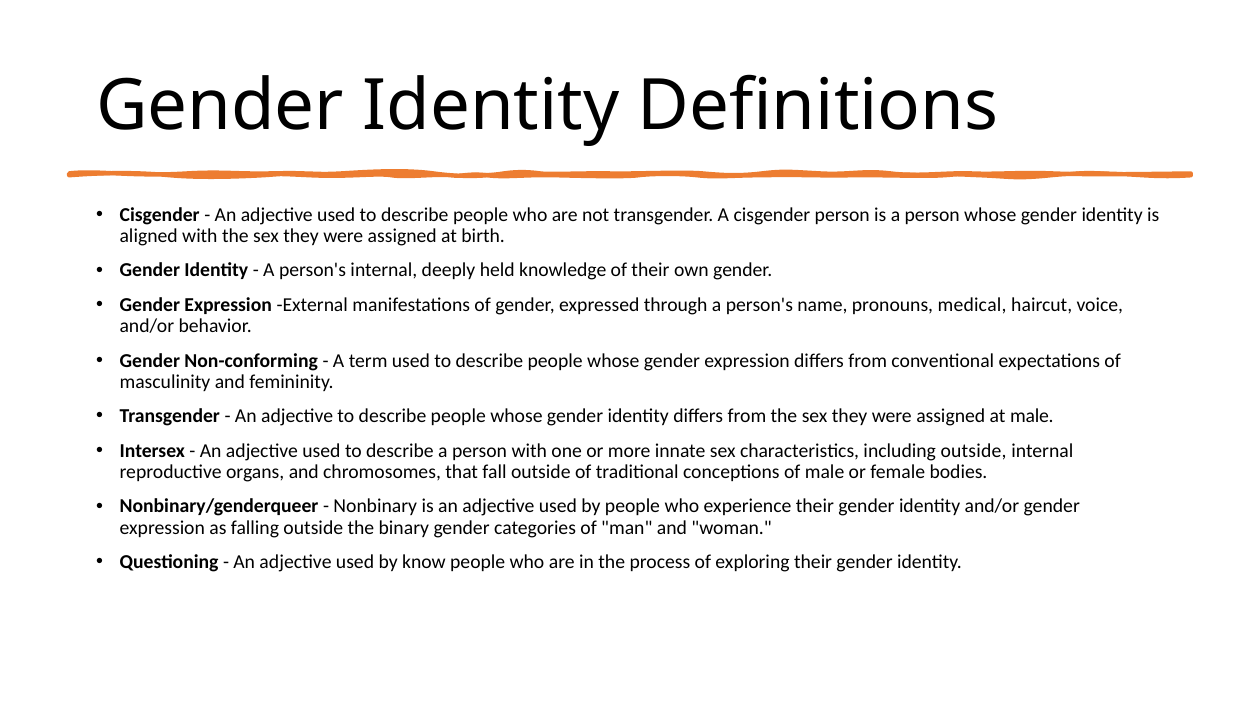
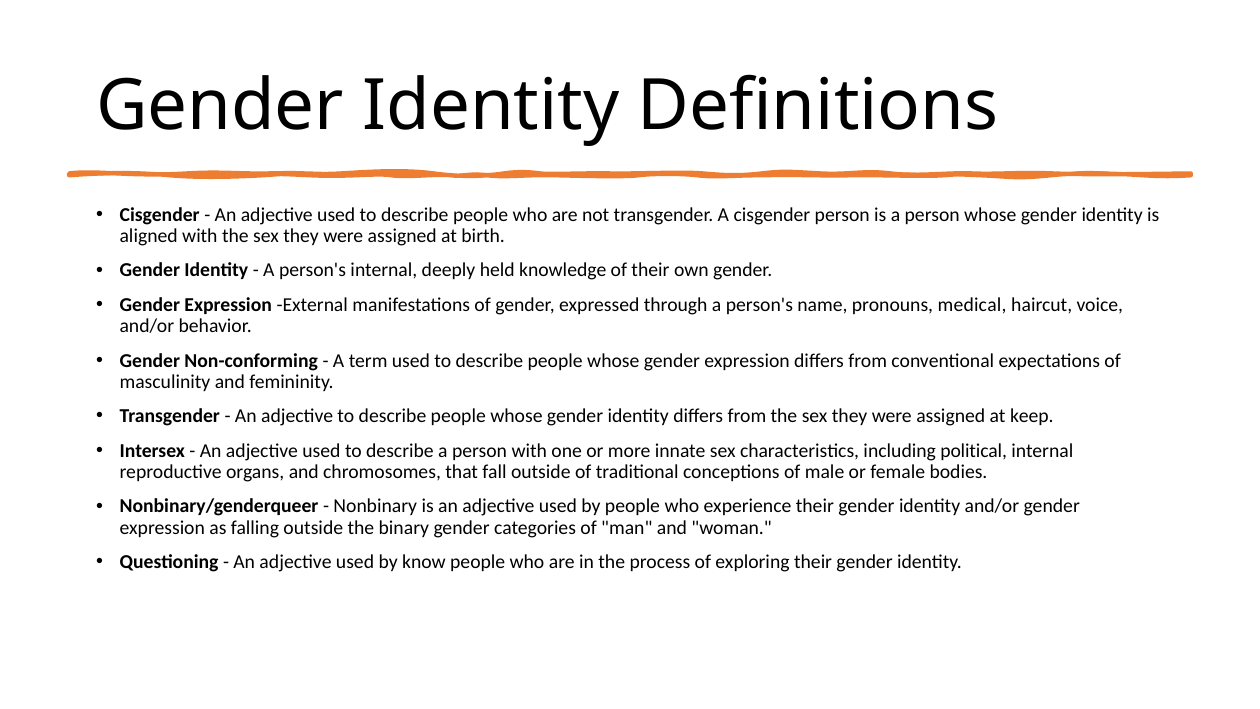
at male: male -> keep (1032, 416)
including outside: outside -> political (974, 451)
